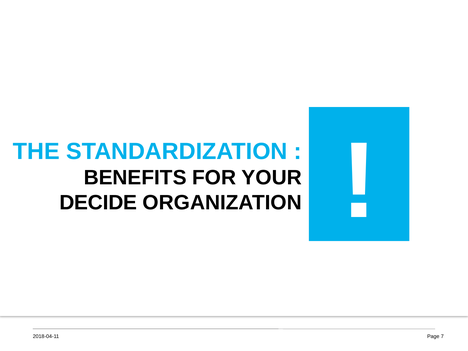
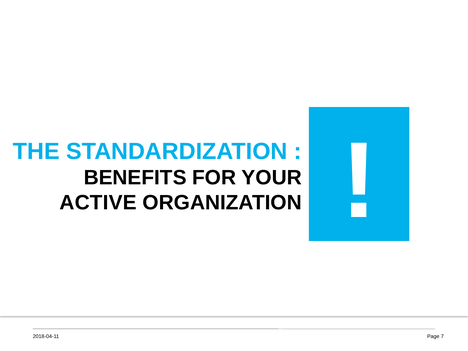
DECIDE: DECIDE -> ACTIVE (98, 203)
